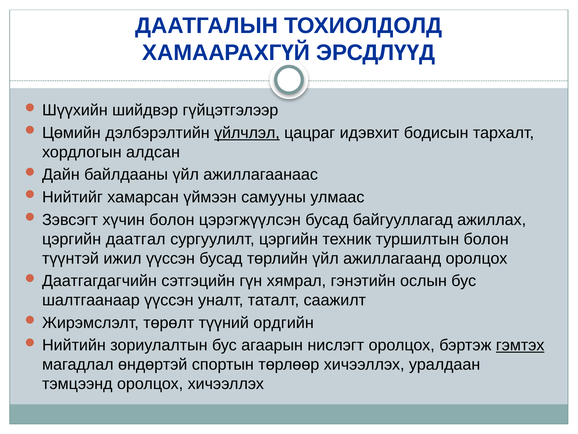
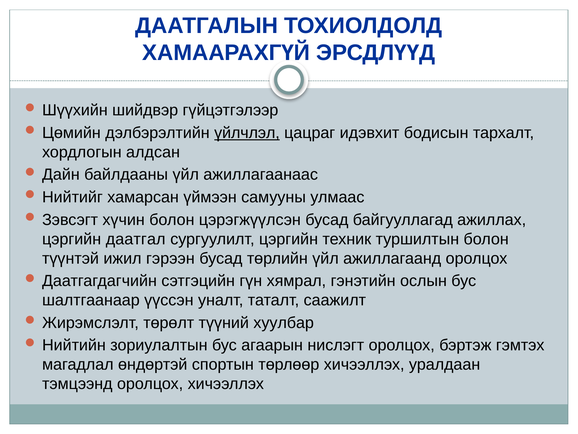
ижил үүссэн: үүссэн -> гэрээн (170, 258)
ордгийн: ордгийн -> хуулбар (284, 322)
гэмтэх underline: present -> none (520, 345)
